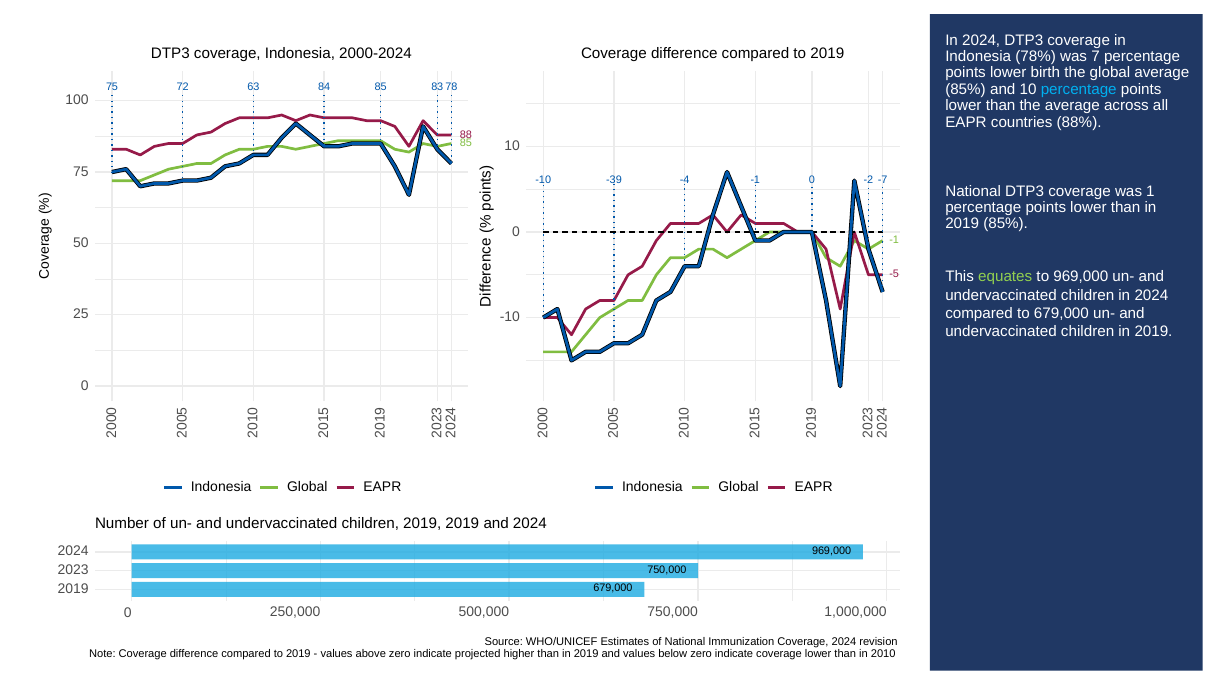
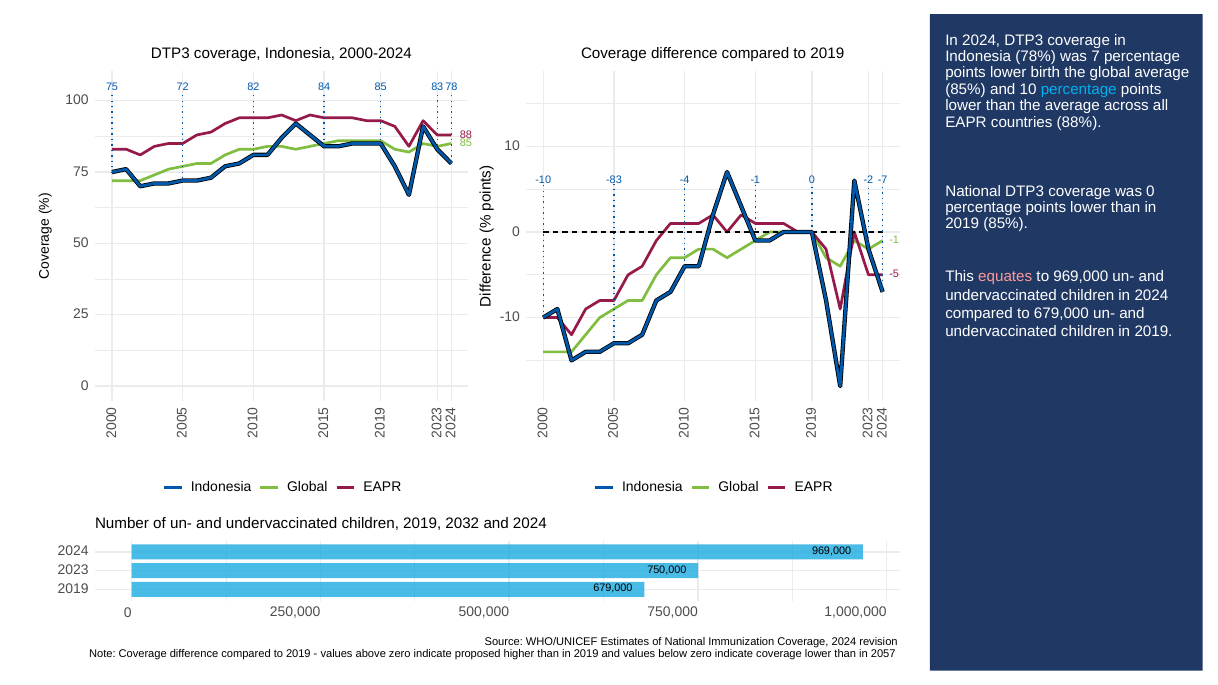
63: 63 -> 82 (253, 87)
-39: -39 -> -83 (614, 180)
was 1: 1 -> 0 (1150, 191)
equates colour: light green -> pink (1005, 277)
2019 2019: 2019 -> 2032 (462, 523)
projected: projected -> proposed (478, 654)
2010: 2010 -> 2057 (883, 654)
